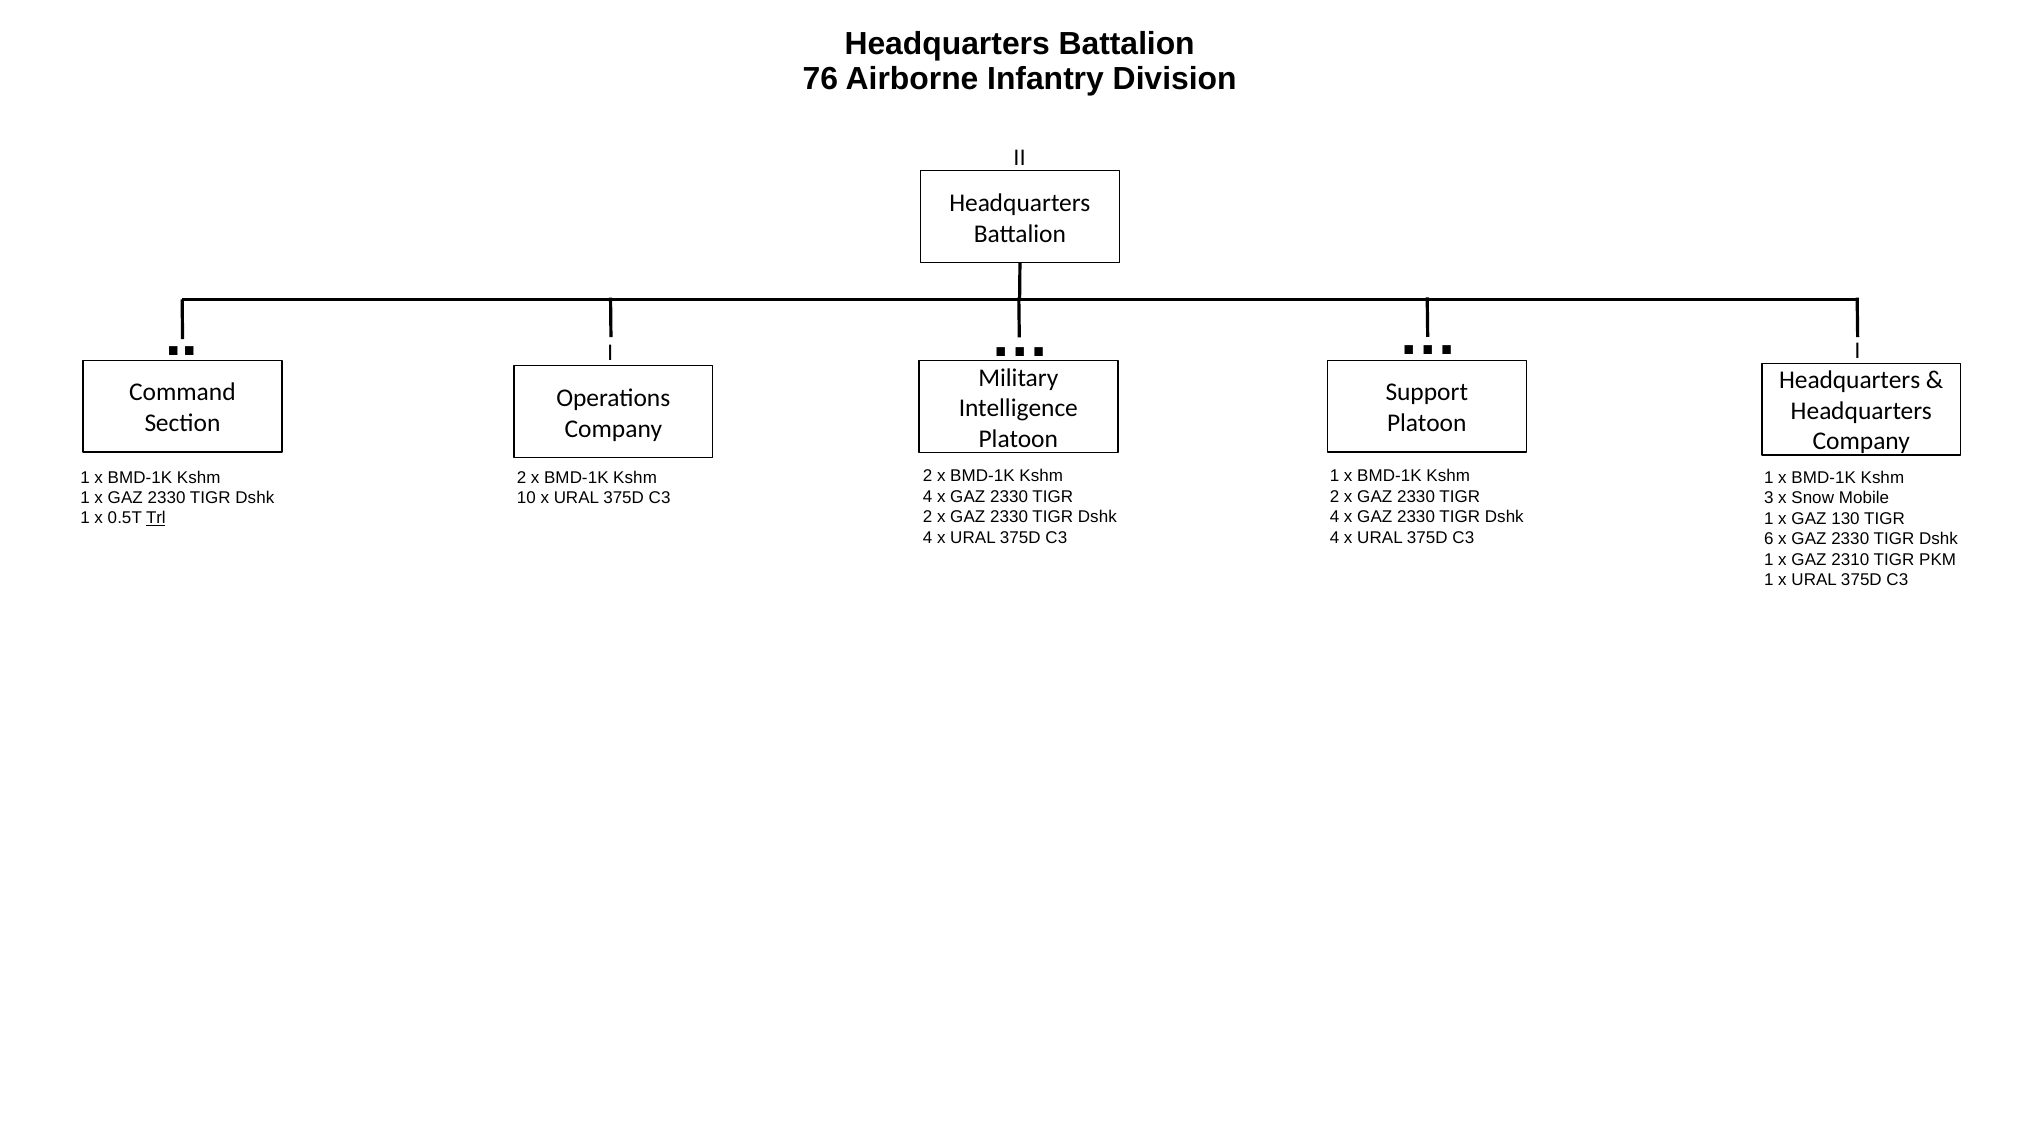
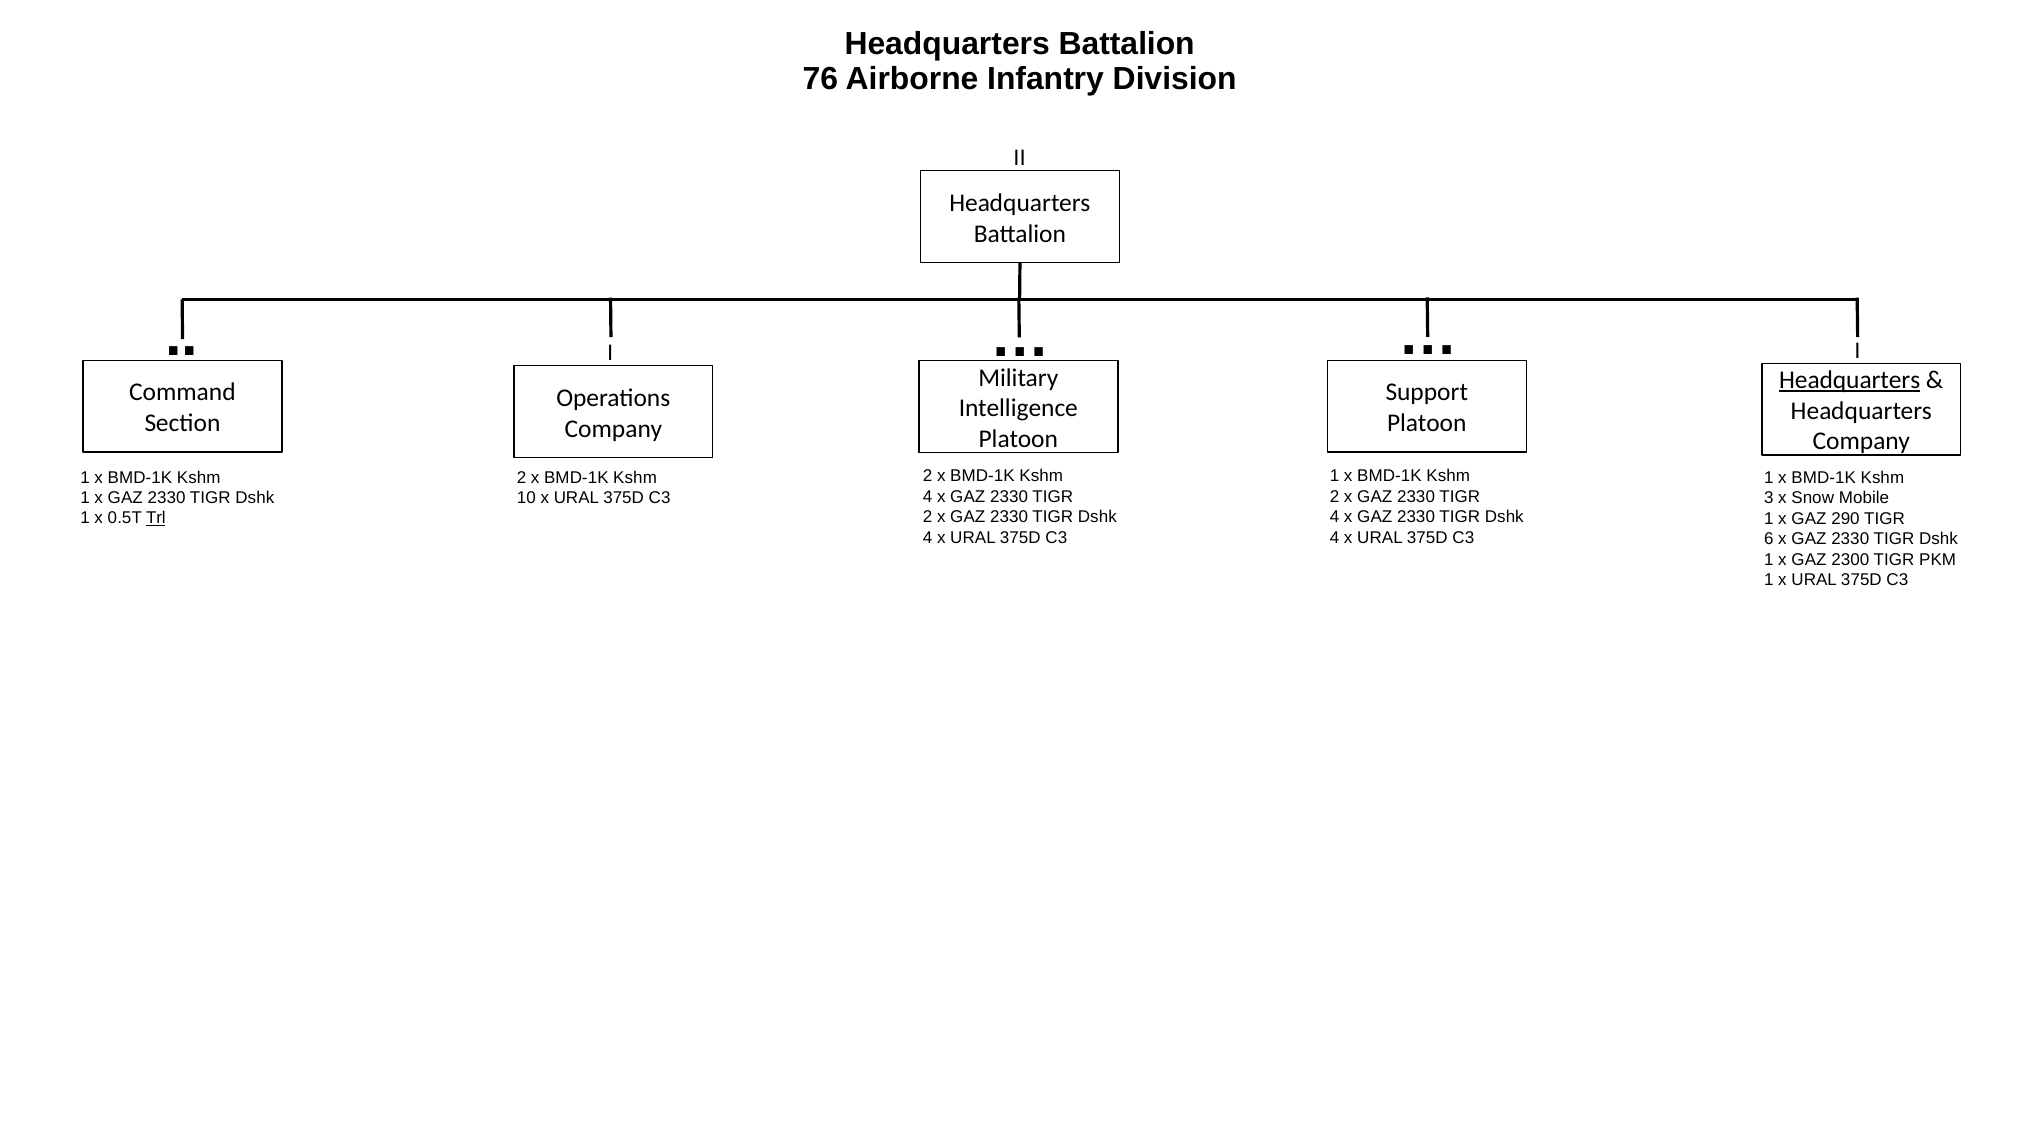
Headquarters underline: none -> present (1850, 380)
130: 130 -> 290 (1845, 519)
2310: 2310 -> 2300 (1850, 559)
